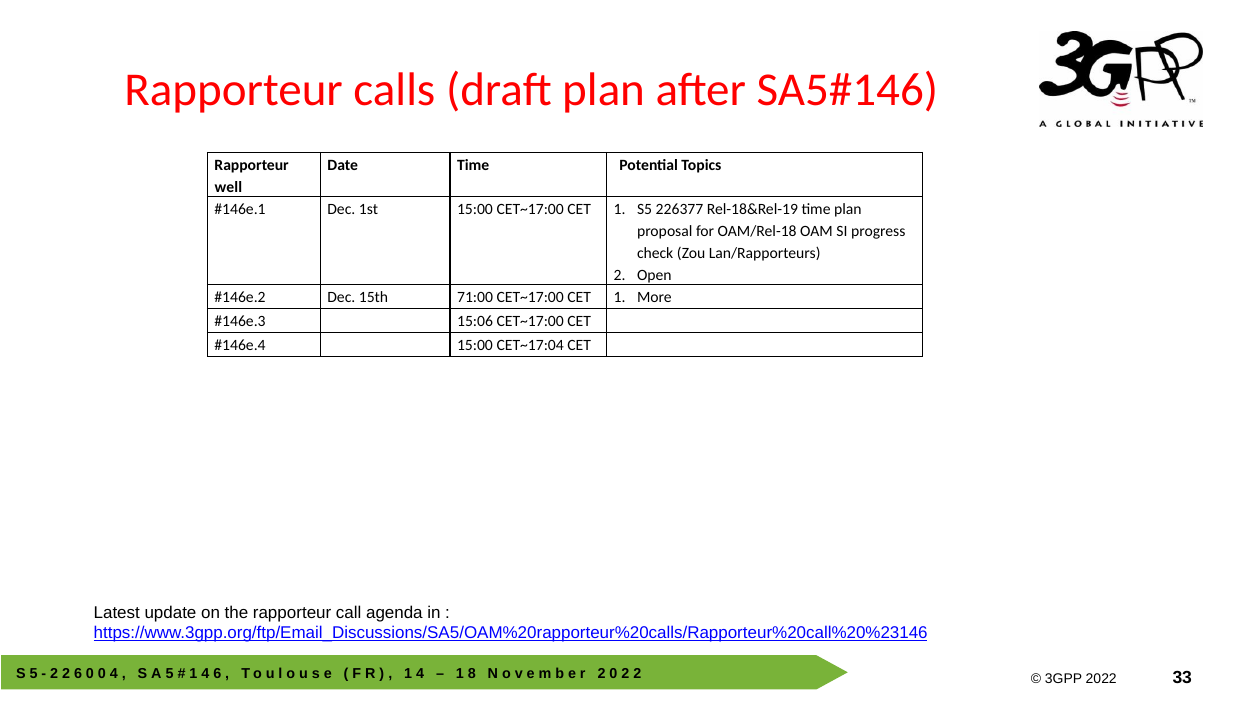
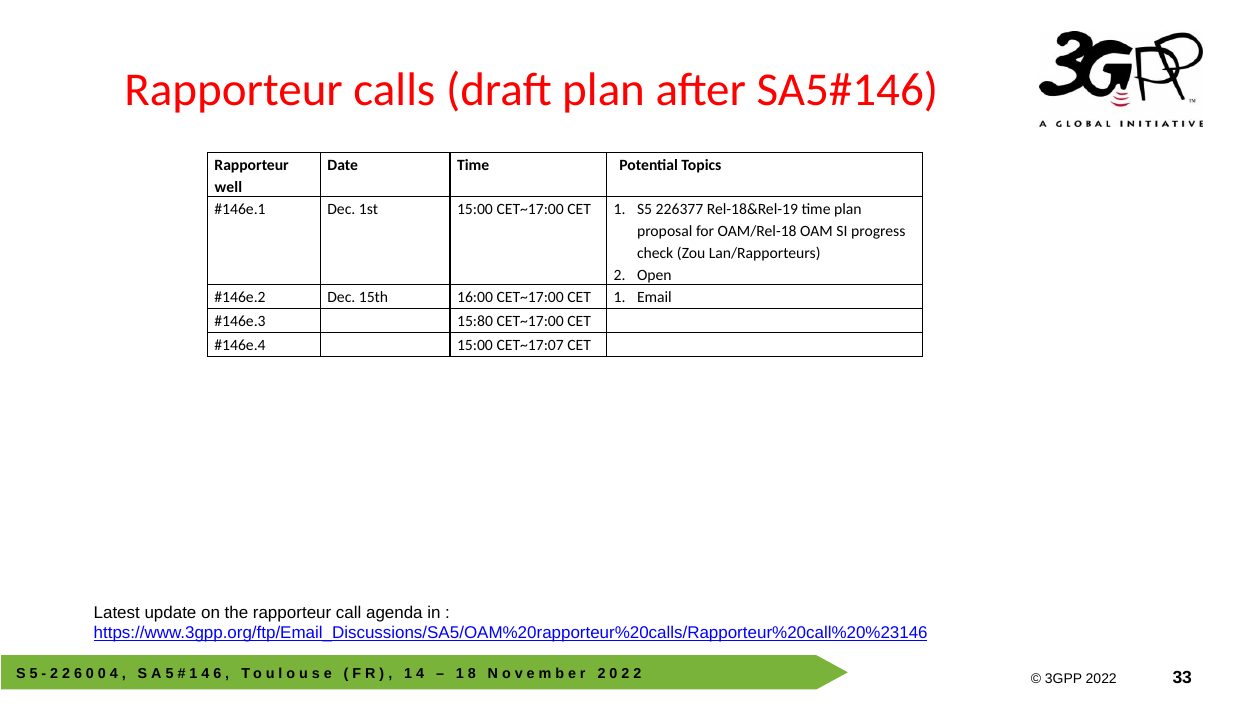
71:00: 71:00 -> 16:00 (475, 297)
More: More -> Email (654, 297)
15:06: 15:06 -> 15:80 (475, 321)
CET~17:04: CET~17:04 -> CET~17:07 (530, 345)
